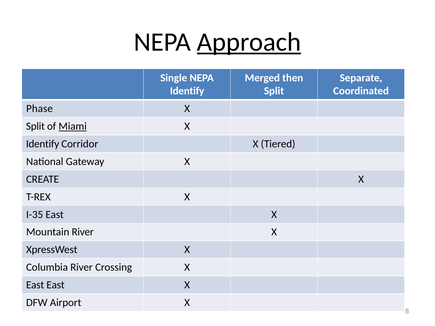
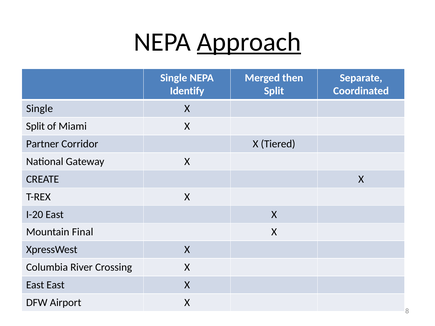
Phase: Phase -> Single (40, 109)
Miami underline: present -> none (73, 126)
Identify: Identify -> Partner (43, 144)
I-35: I-35 -> I-20 (35, 215)
Mountain River: River -> Final (83, 232)
